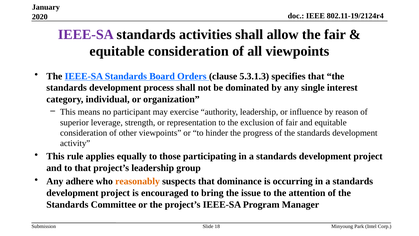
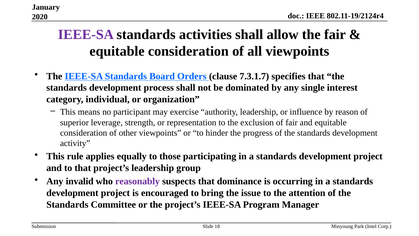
5.3.1.3: 5.3.1.3 -> 7.3.1.7 (254, 76)
adhere: adhere -> invalid (80, 181)
reasonably colour: orange -> purple (138, 181)
